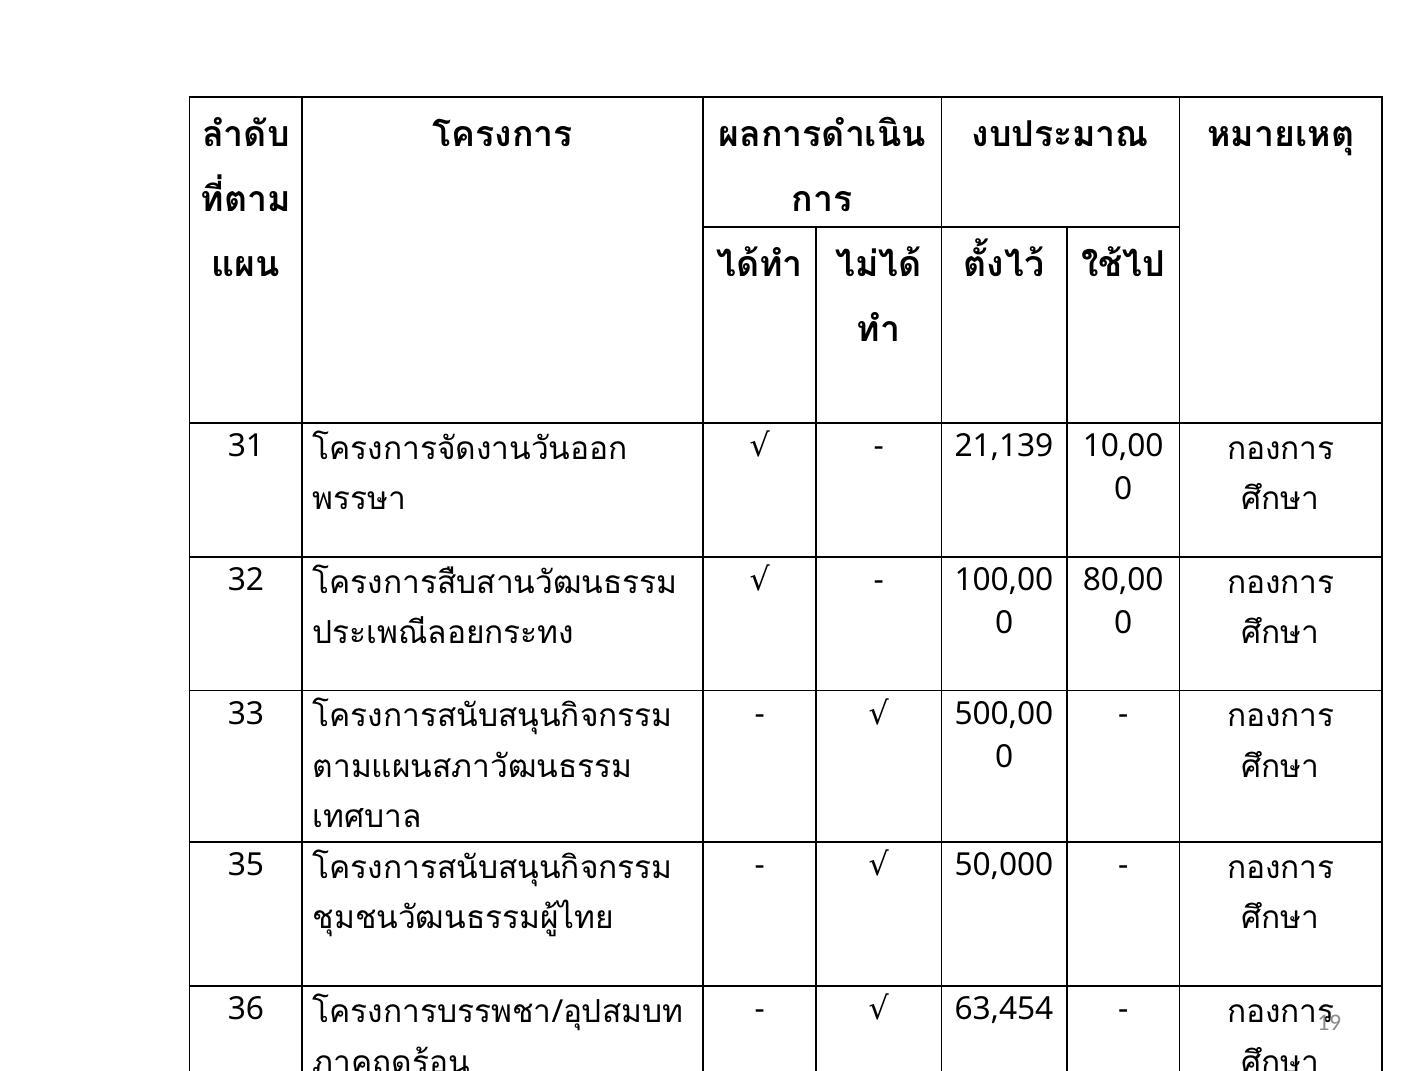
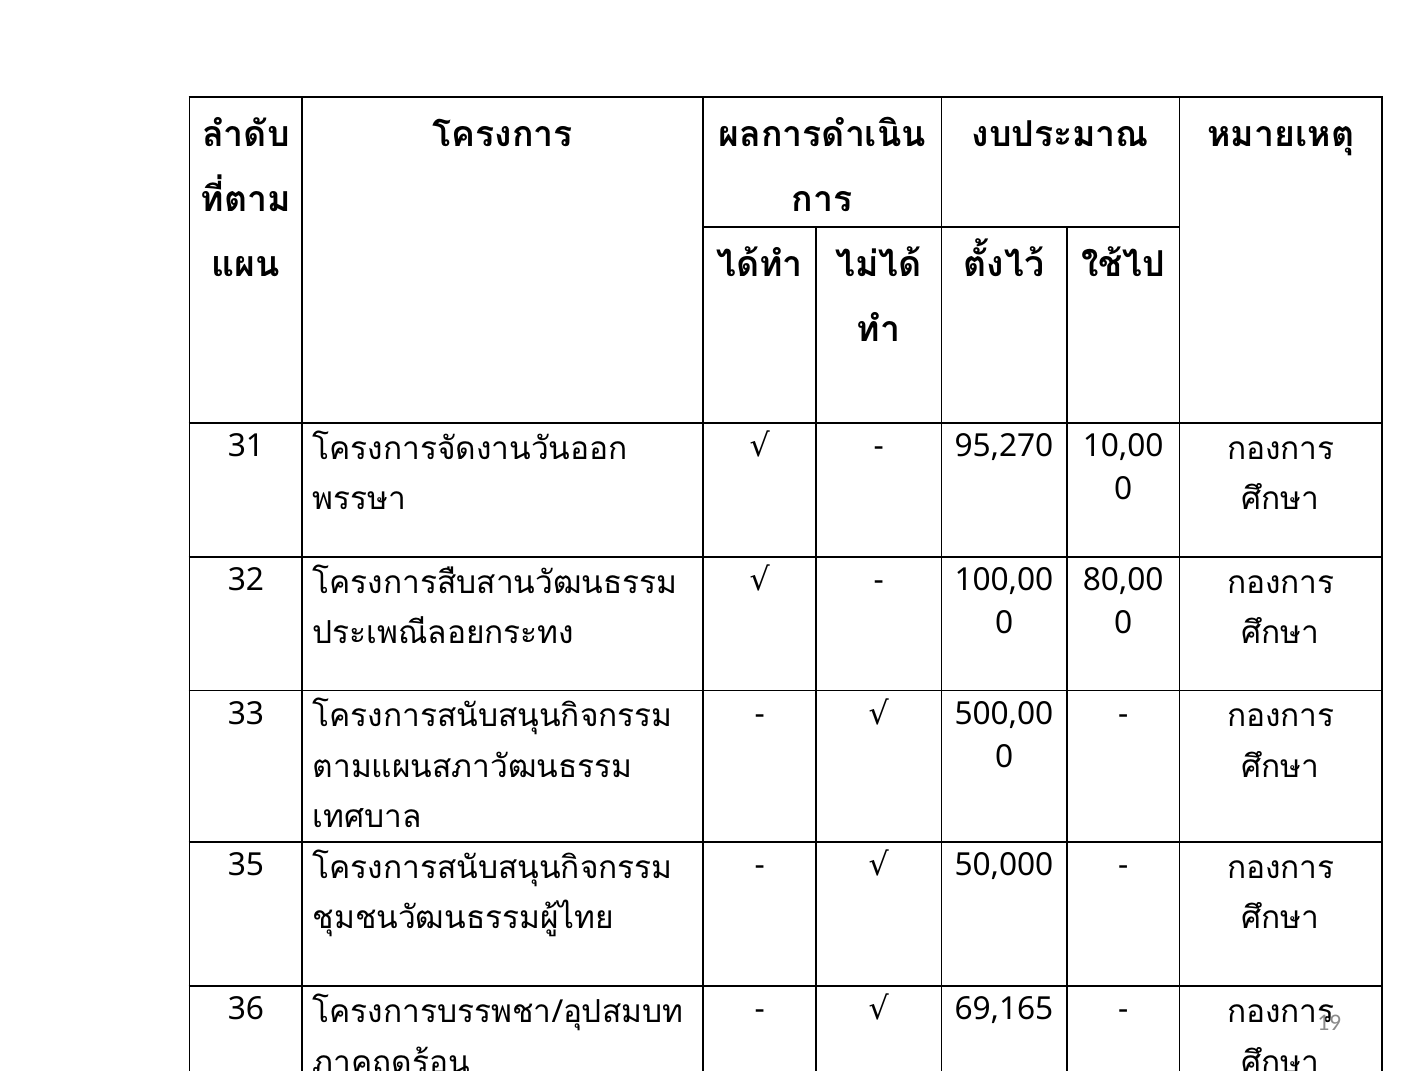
21,139: 21,139 -> 95,270 (1004, 446)
63,454: 63,454 -> 69,165 (1004, 1009)
